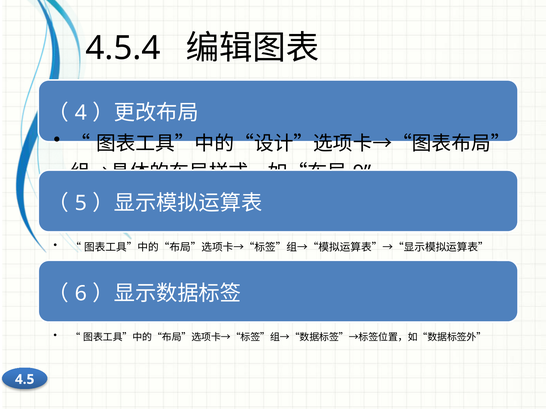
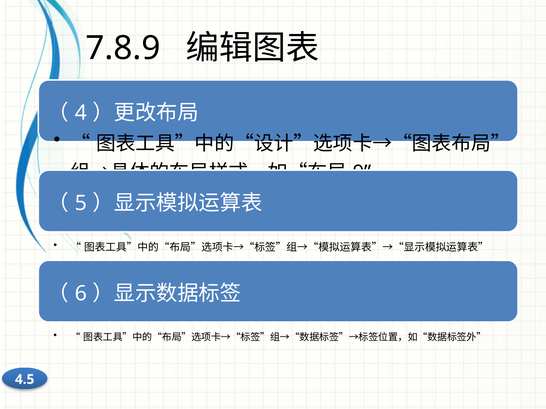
4.5.4: 4.5.4 -> 7.8.9 (123, 48)
